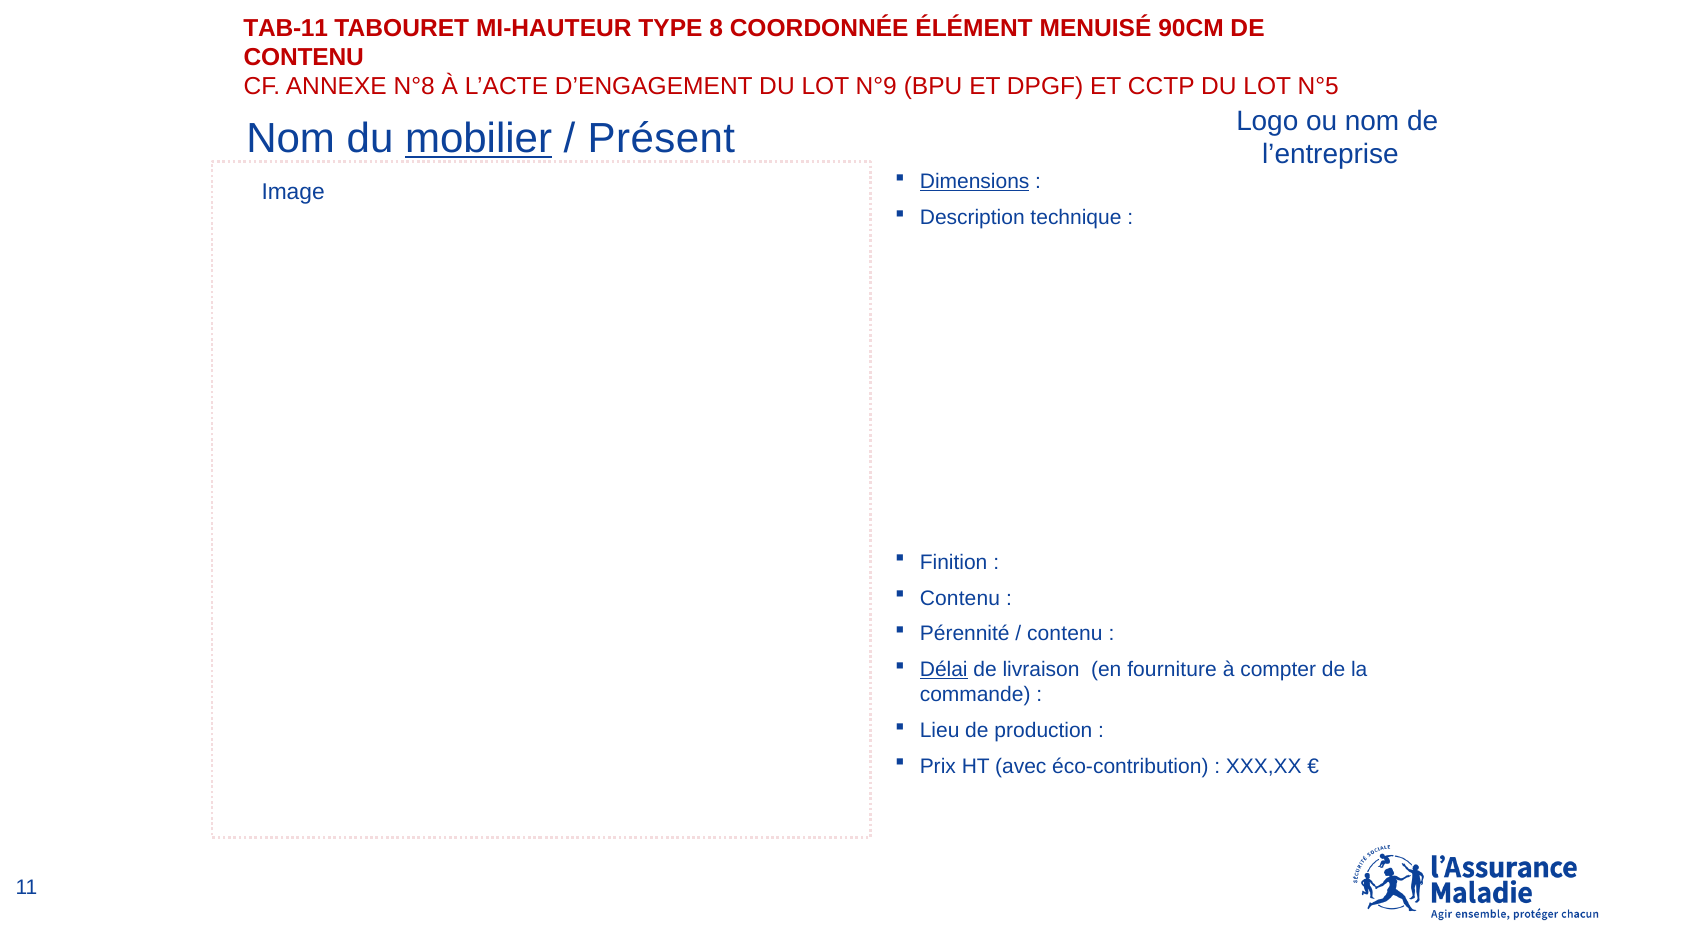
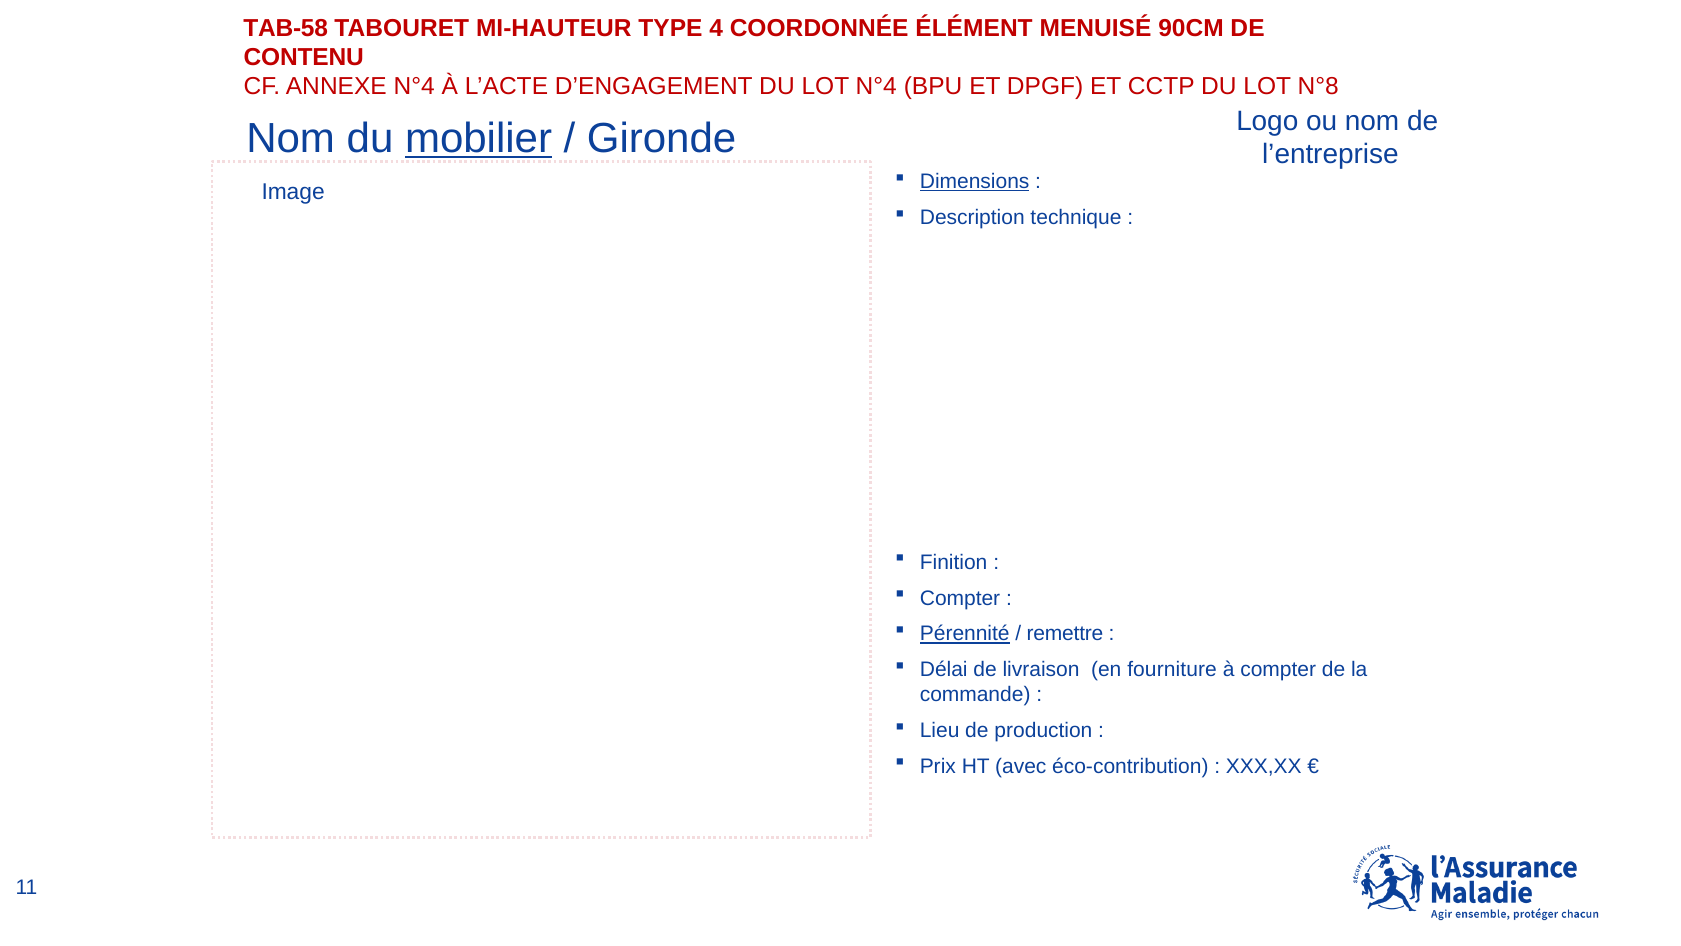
TAB-11: TAB-11 -> TAB-58 (286, 28)
8: 8 -> 4 (716, 28)
ANNEXE N°8: N°8 -> N°4 (414, 87)
LOT N°9: N°9 -> N°4 (876, 87)
N°5: N°5 -> N°8 (1318, 87)
Présent: Présent -> Gironde (662, 139)
Contenu: Contenu -> Compter (960, 598)
Pérennité underline: none -> present (965, 634)
contenu: contenu -> remettre (1065, 634)
Délai underline: present -> none (944, 669)
